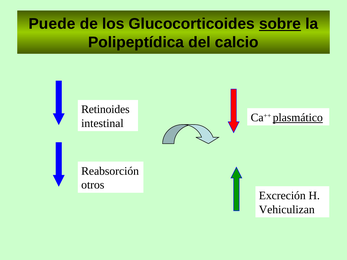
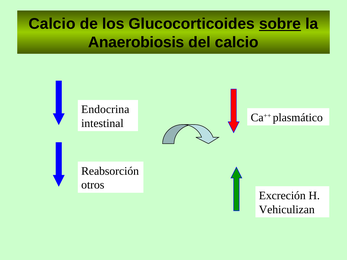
Puede: Puede -> Calcio (52, 24)
Polipeptídica: Polipeptídica -> Anaerobiosis (136, 42)
Retinoides: Retinoides -> Endocrina (105, 110)
plasmático underline: present -> none (298, 118)
